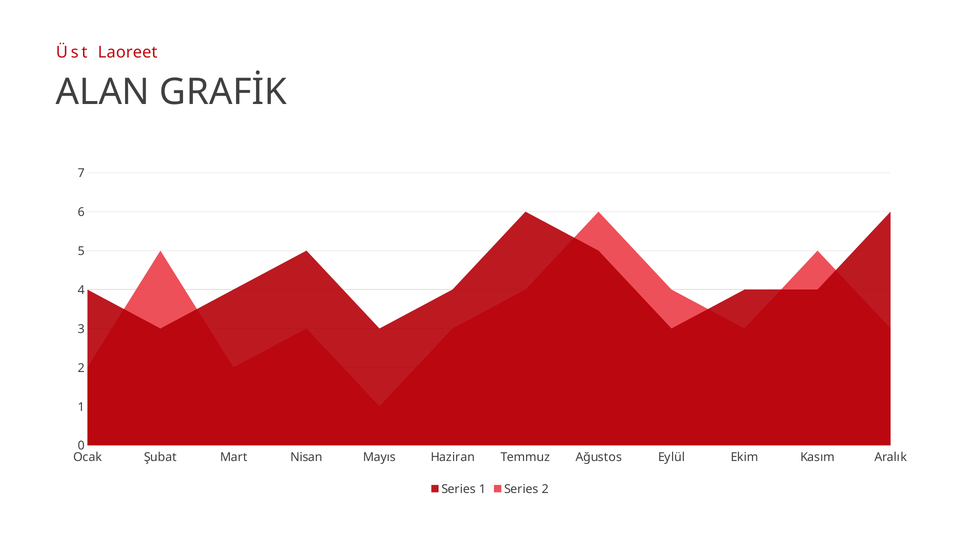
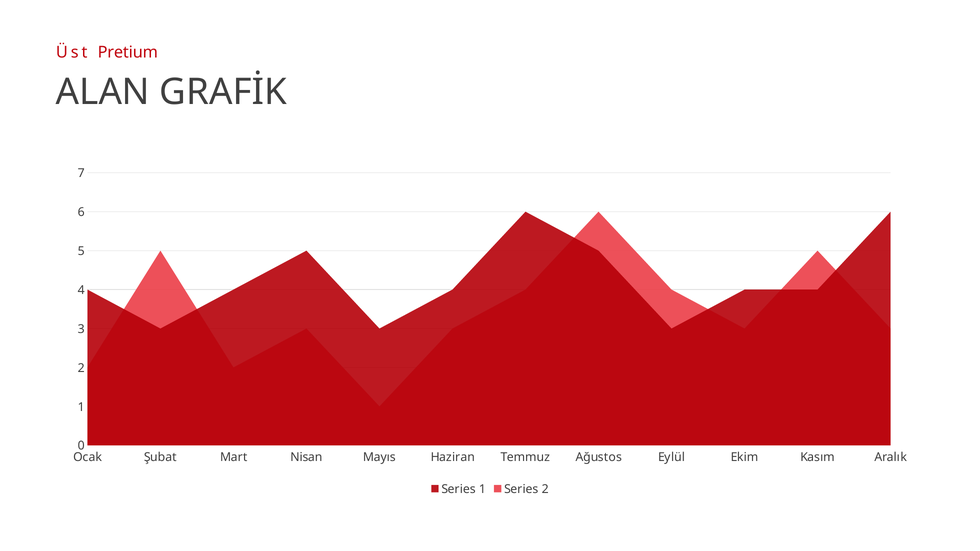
Laoreet: Laoreet -> Pretium (128, 53)
